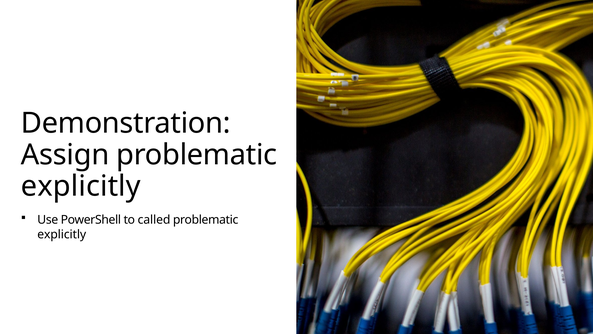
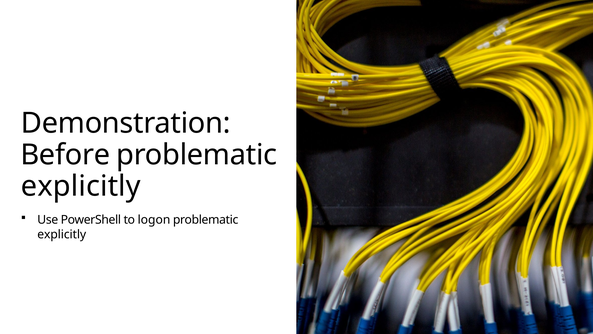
Assign: Assign -> Before (65, 155)
called: called -> logon (154, 220)
